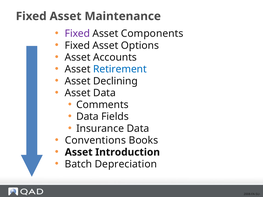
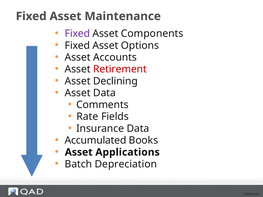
Retirement colour: blue -> red (120, 69)
Data: Data -> Rate (87, 117)
Conventions: Conventions -> Accumulated (96, 141)
Introduction: Introduction -> Applications (128, 152)
